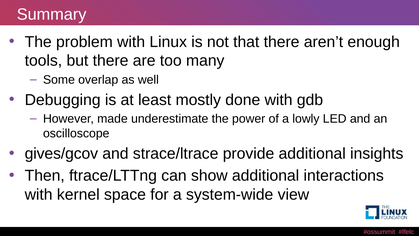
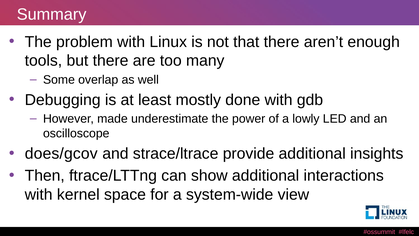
gives/gcov: gives/gcov -> does/gcov (61, 153)
